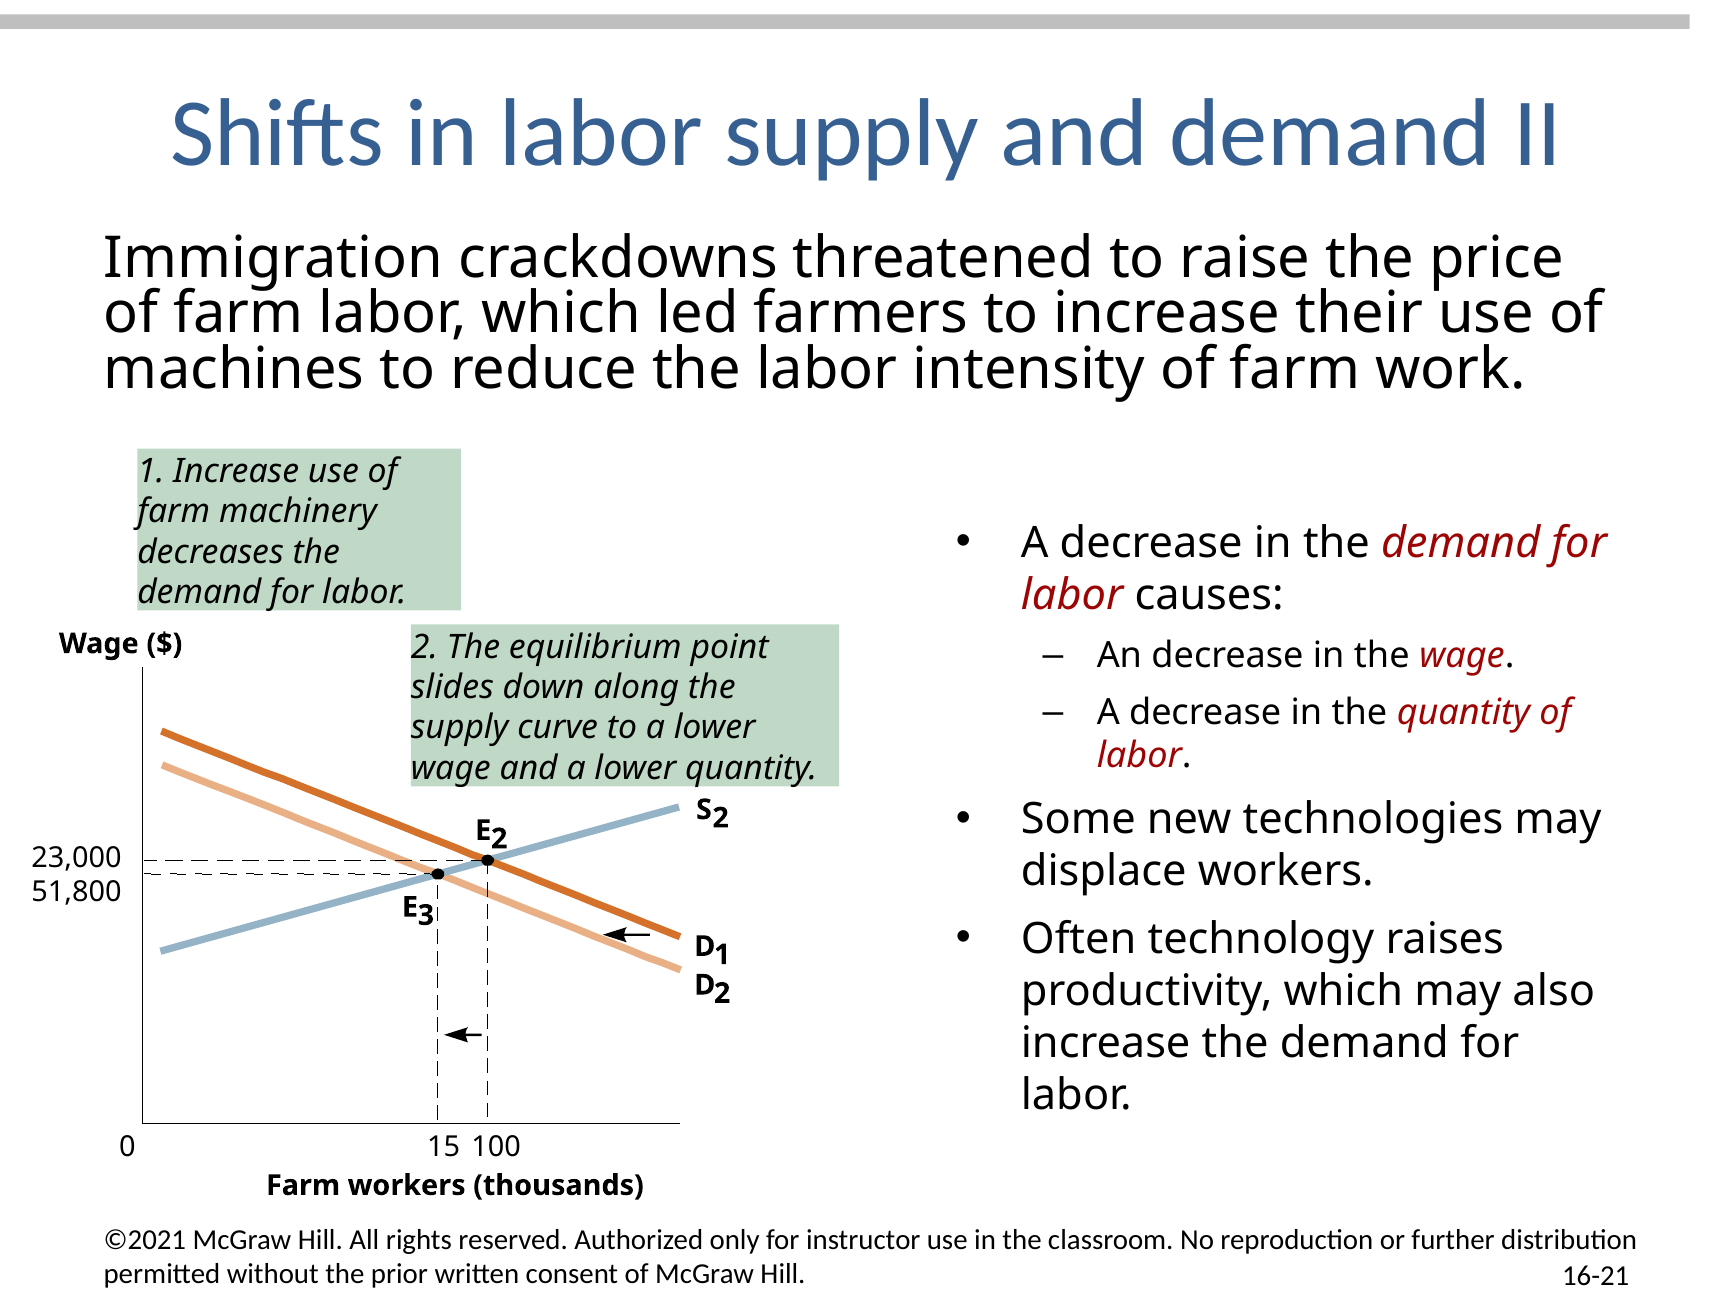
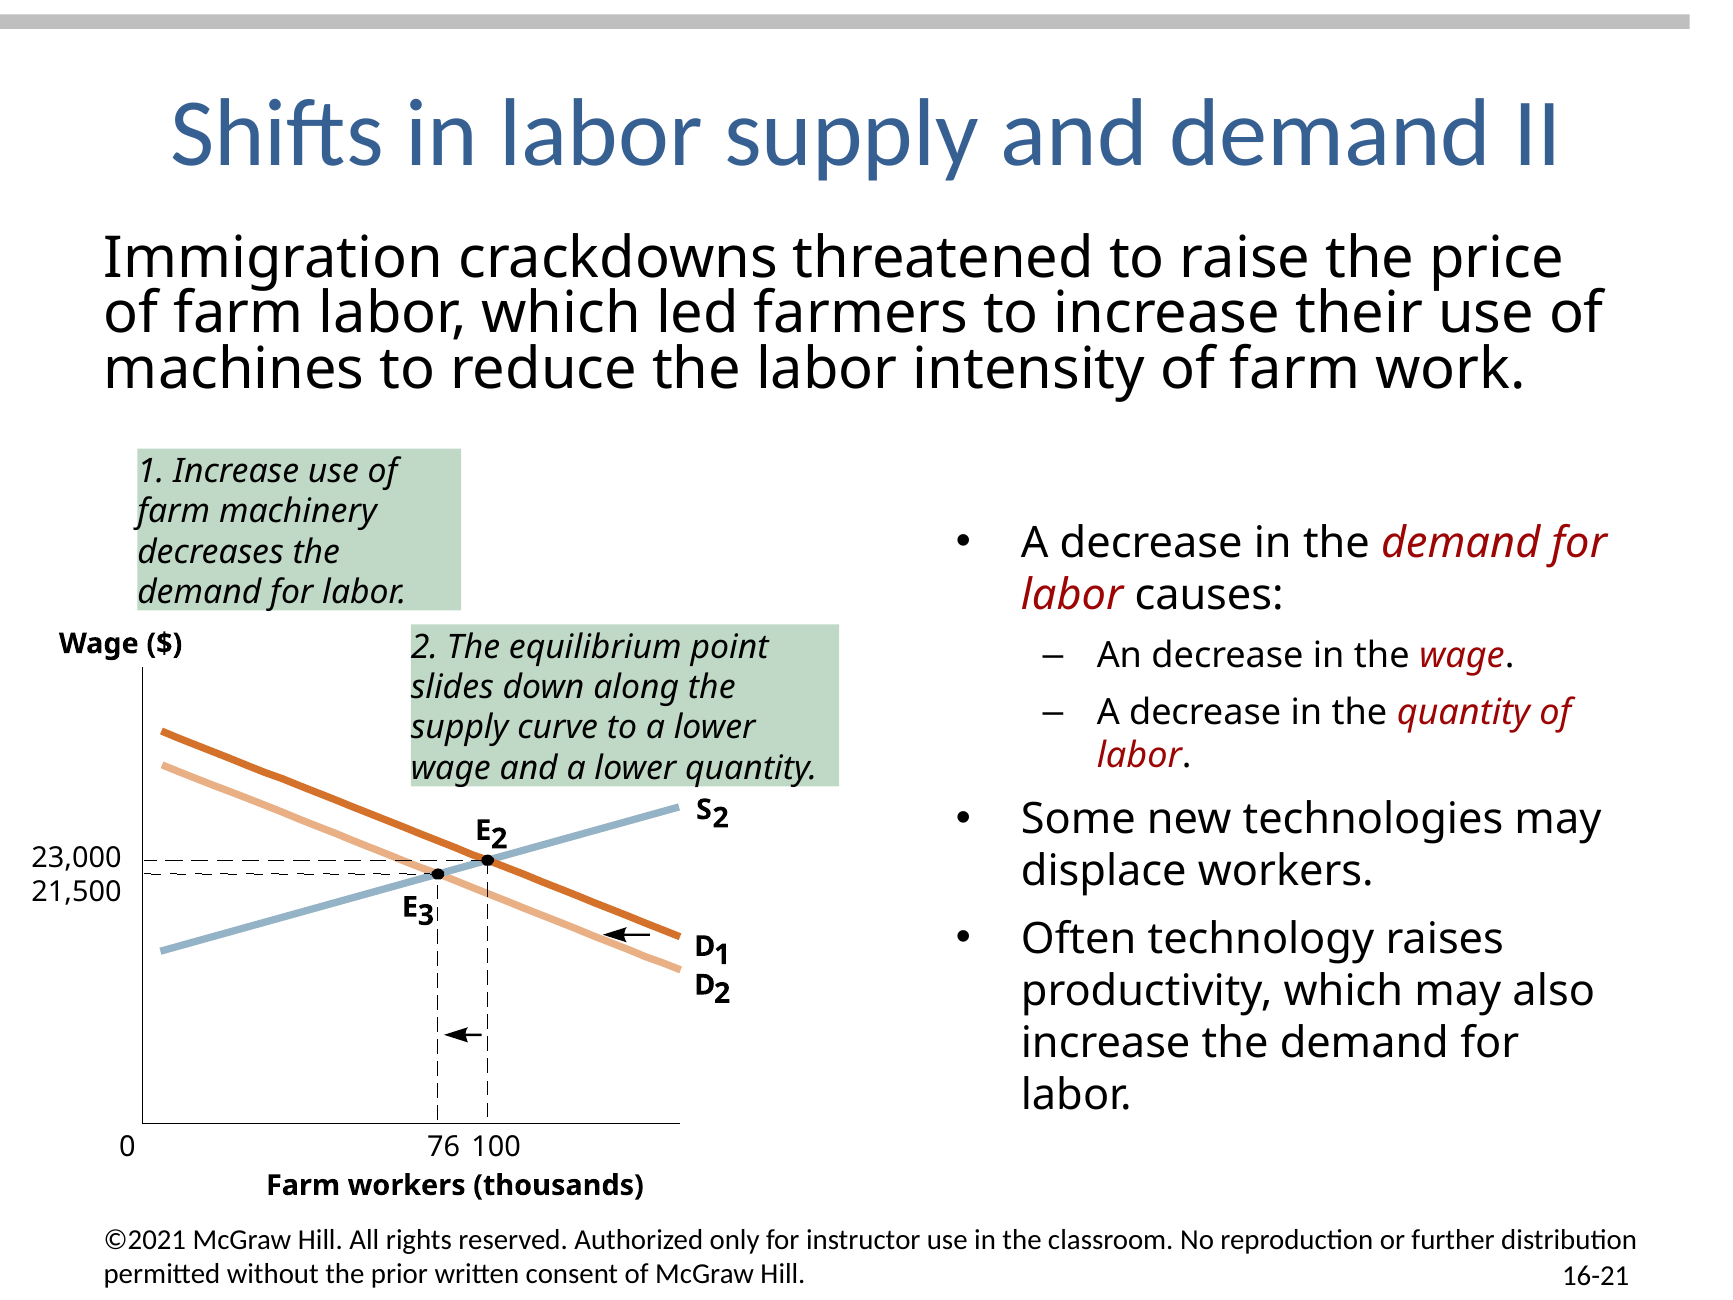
51,800: 51,800 -> 21,500 (77, 892)
15: 15 -> 76 (444, 1147)
